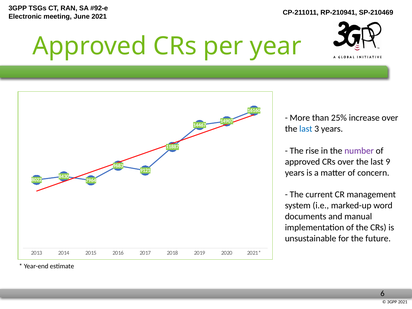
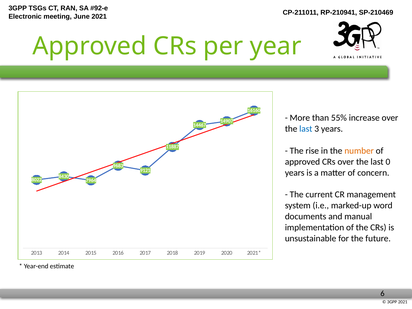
25%: 25% -> 55% (339, 118)
number colour: purple -> orange (359, 151)
9: 9 -> 0 (388, 162)
